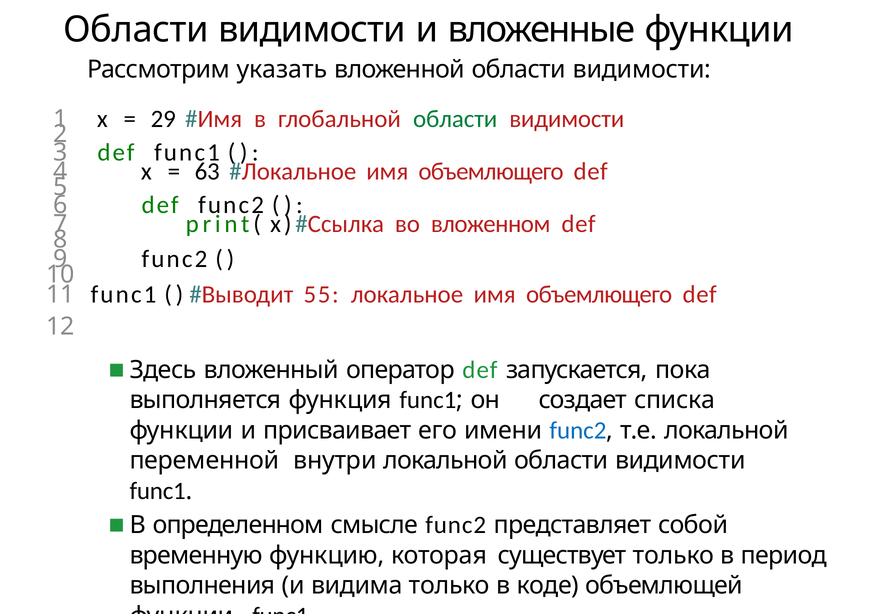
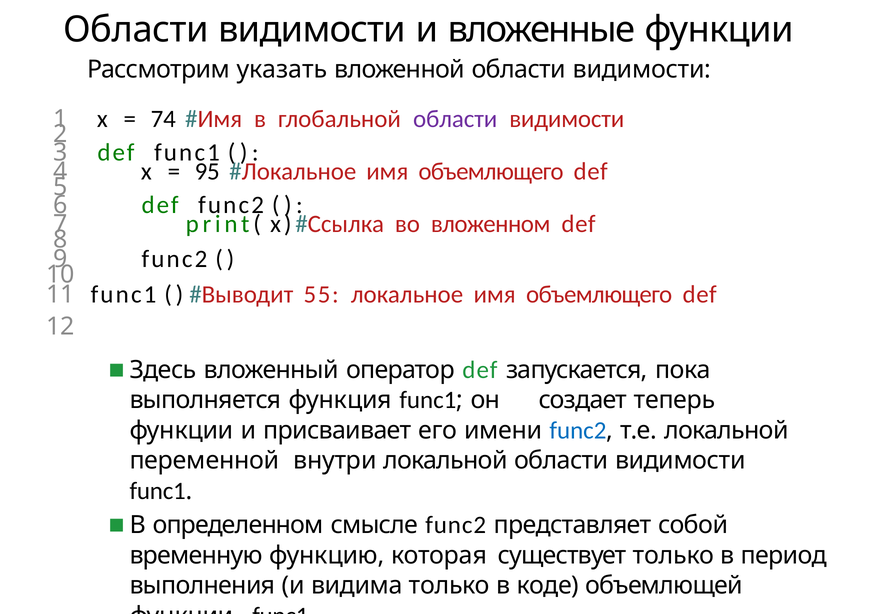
29: 29 -> 74 (163, 119)
области colour: green -> purple (455, 119)
63: 63 -> 95 (207, 171)
списка: списка -> теперь (675, 400)
